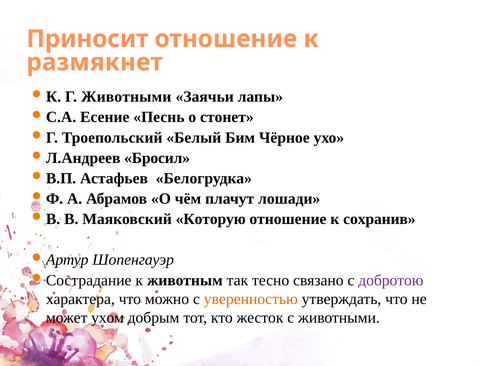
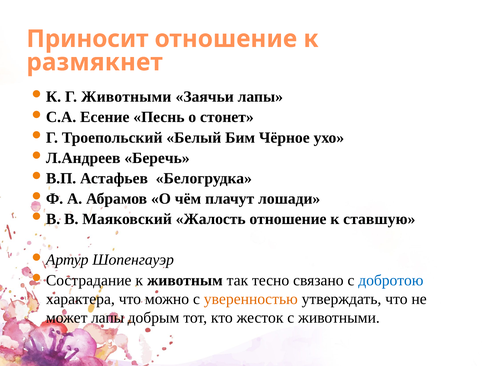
Бросил: Бросил -> Беречь (157, 158)
Которую: Которую -> Жалость (211, 219)
сохранив: сохранив -> ставшую (379, 219)
добротою colour: purple -> blue (391, 280)
может ухом: ухом -> лапы (108, 318)
